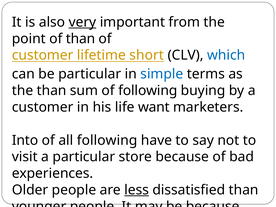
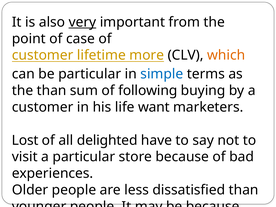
of than: than -> case (80, 39)
short: short -> more (147, 55)
which colour: blue -> orange (226, 55)
Into: Into -> Lost (25, 140)
all following: following -> delighted (107, 140)
less underline: present -> none (137, 190)
